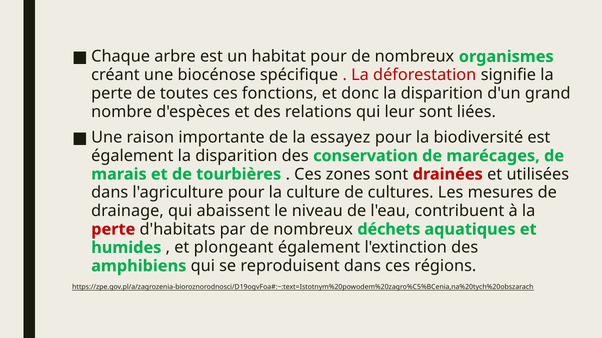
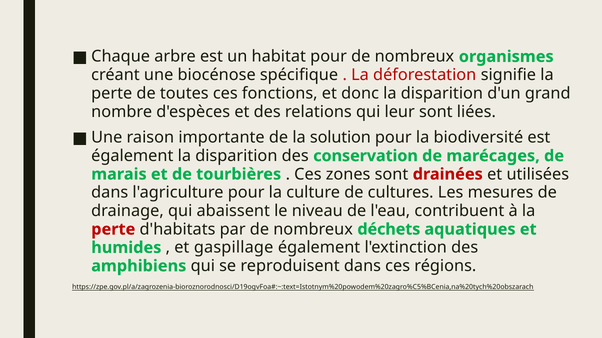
essayez: essayez -> solution (340, 138)
plongeant: plongeant -> gaspillage (234, 248)
